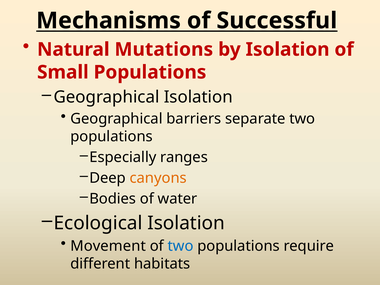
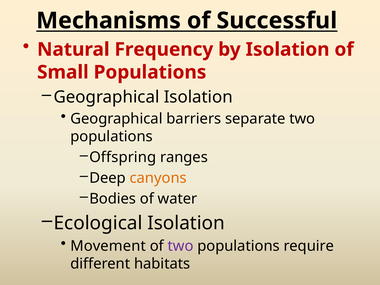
Mutations: Mutations -> Frequency (164, 49)
Especially: Especially -> Offspring (123, 157)
two colour: blue -> purple (181, 246)
